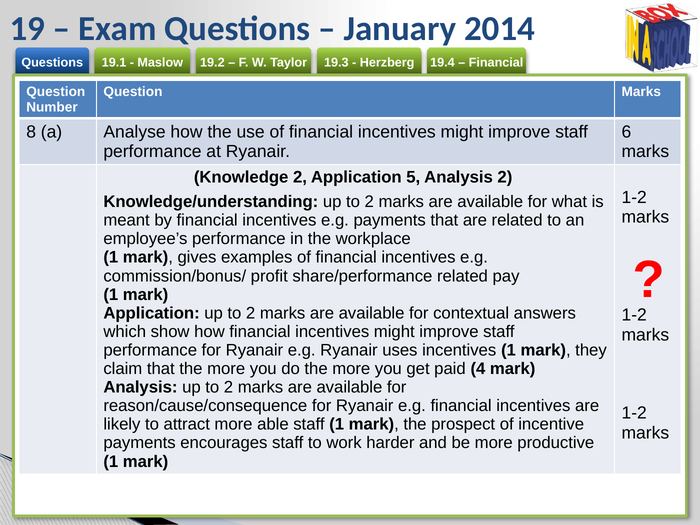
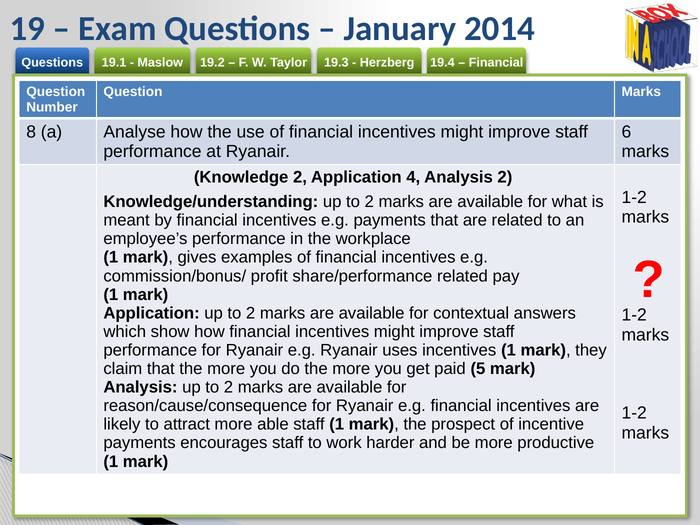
5: 5 -> 4 (413, 177)
4: 4 -> 5 (478, 369)
